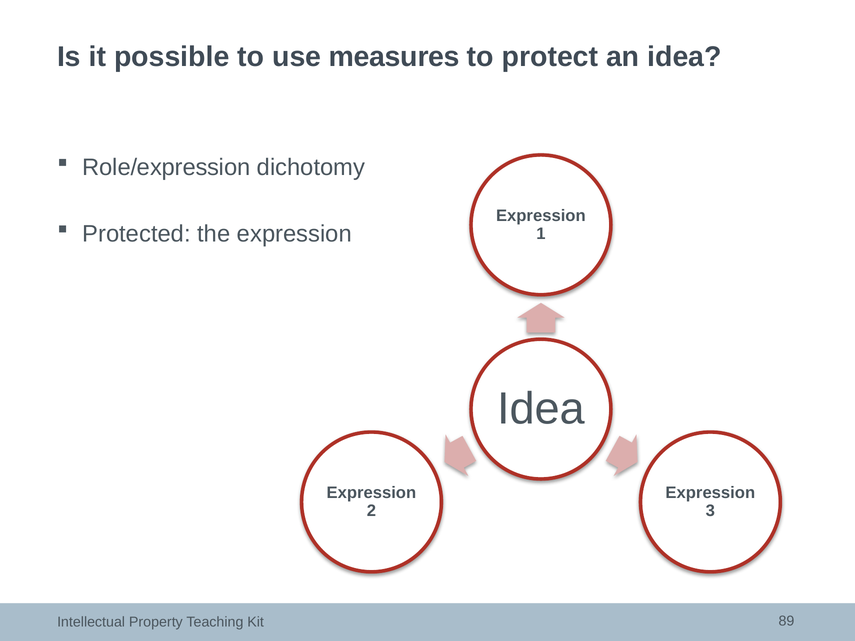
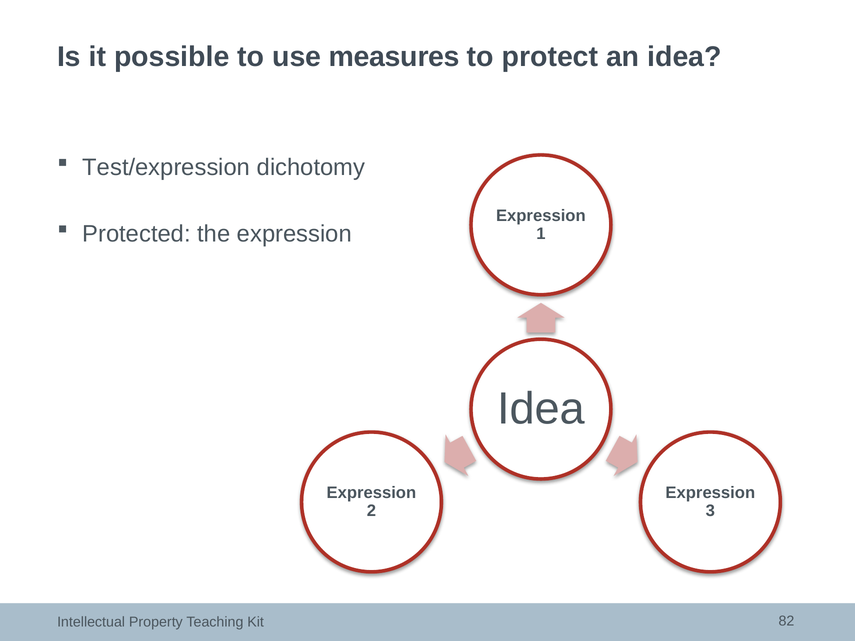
Role/expression: Role/expression -> Test/expression (166, 167)
89: 89 -> 82 (787, 621)
